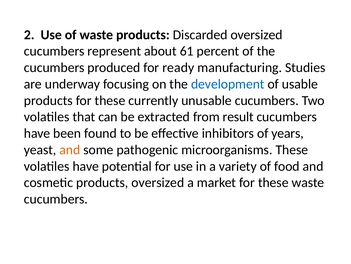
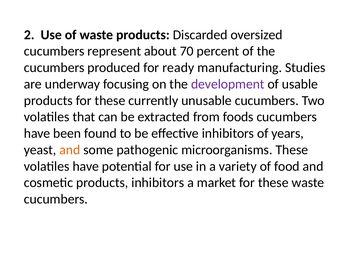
61: 61 -> 70 (187, 51)
development colour: blue -> purple (228, 84)
result: result -> foods (238, 117)
products oversized: oversized -> inhibitors (158, 182)
